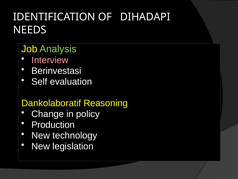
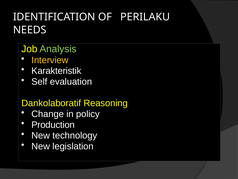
DIHADAPI: DIHADAPI -> PERILAKU (145, 17)
Interview colour: pink -> yellow (50, 60)
Berinvestasi: Berinvestasi -> Karakteristik (56, 71)
